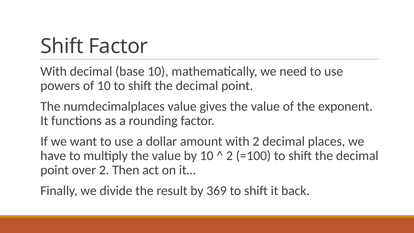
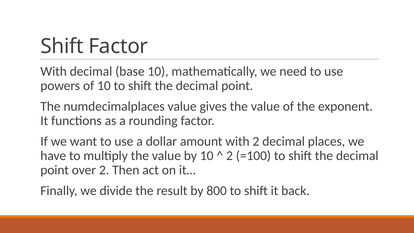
369: 369 -> 800 (217, 191)
